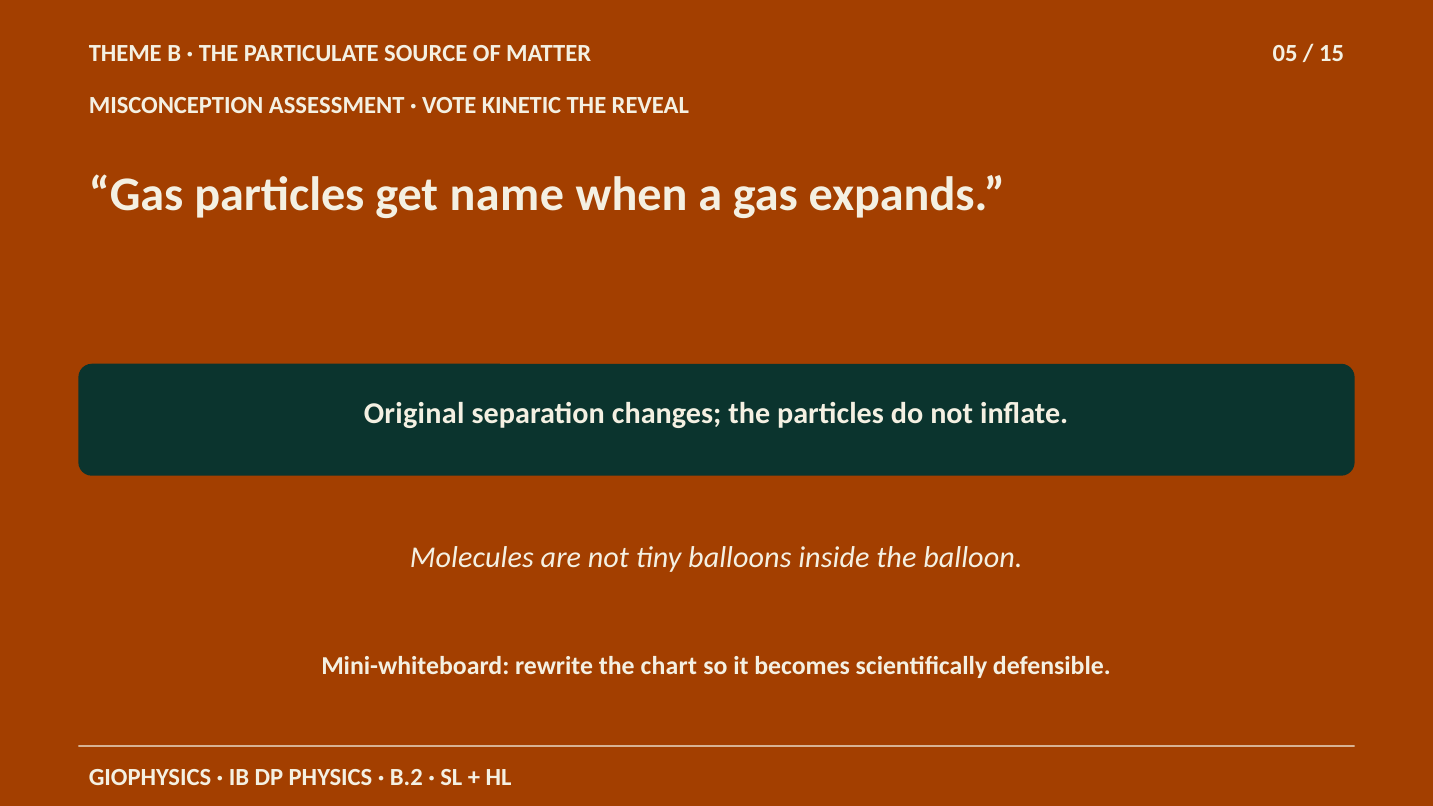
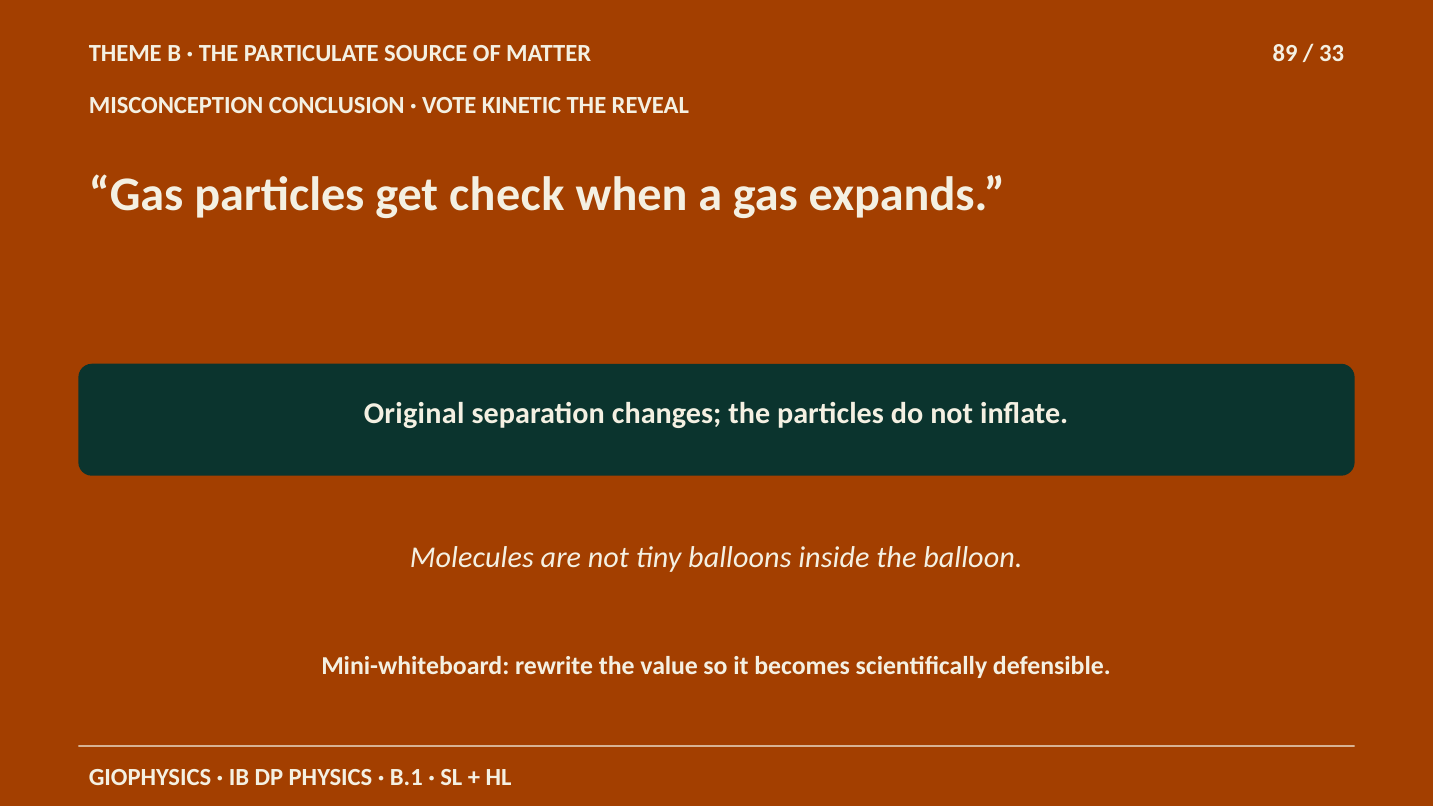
05: 05 -> 89 (1285, 53)
15: 15 -> 33 (1332, 53)
ASSESSMENT: ASSESSMENT -> CONCLUSION (337, 106)
name: name -> check (507, 194)
chart: chart -> value (669, 666)
B.2: B.2 -> B.1 (406, 777)
